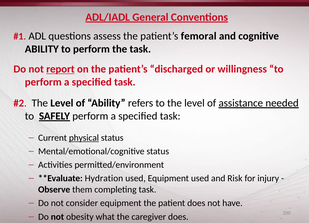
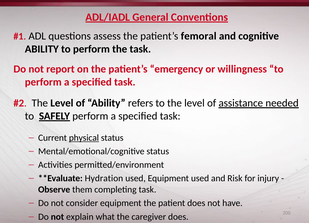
report underline: present -> none (60, 69)
discharged: discharged -> emergency (177, 69)
obesity: obesity -> explain (80, 216)
